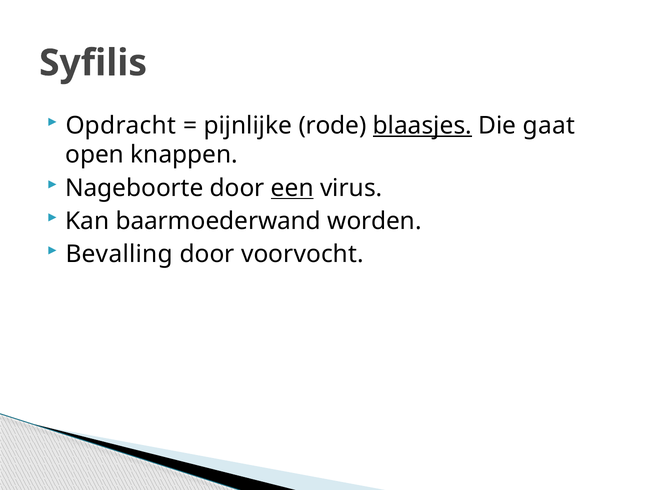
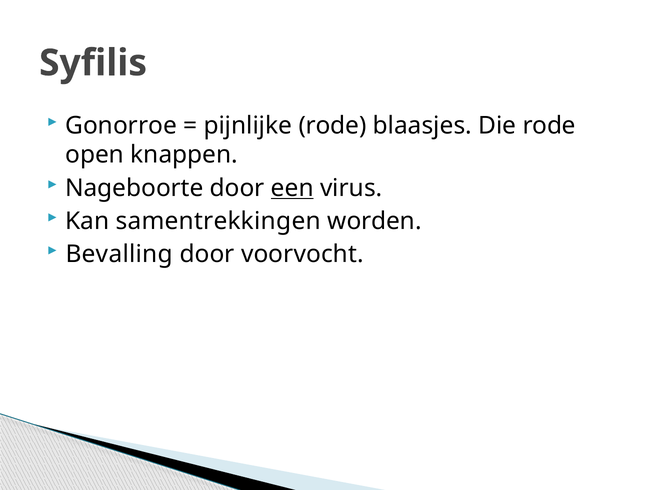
Opdracht: Opdracht -> Gonorroe (121, 125)
blaasjes underline: present -> none (422, 125)
Die gaat: gaat -> rode (549, 125)
baarmoederwand: baarmoederwand -> samentrekkingen (218, 221)
